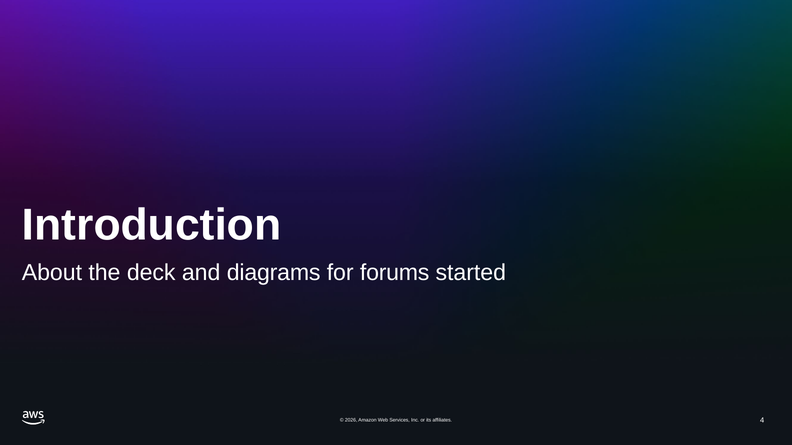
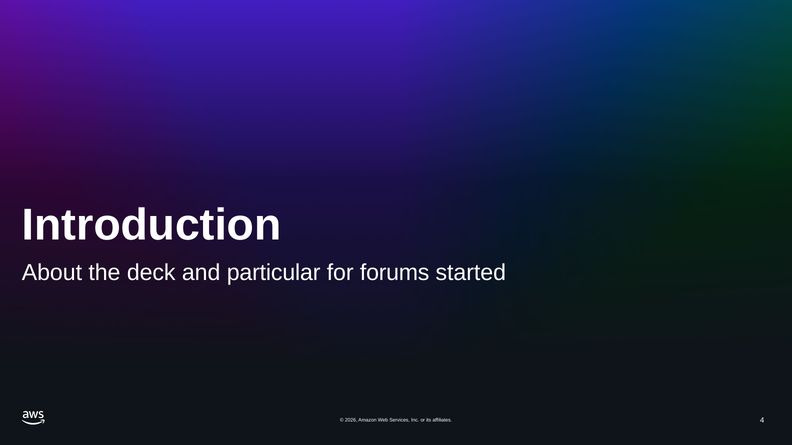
diagrams: diagrams -> particular (274, 273)
